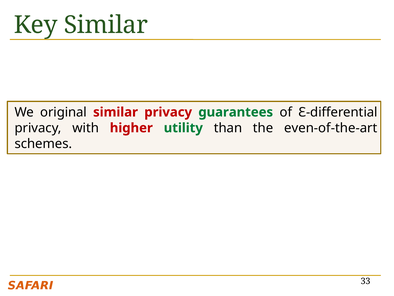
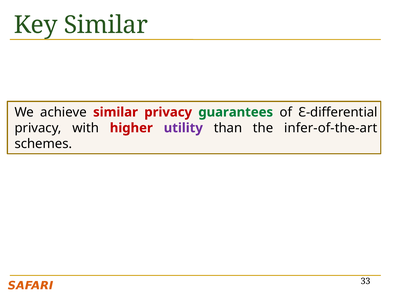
original: original -> achieve (63, 112)
utility colour: green -> purple (183, 128)
even-of-the-art: even-of-the-art -> infer-of-the-art (331, 128)
